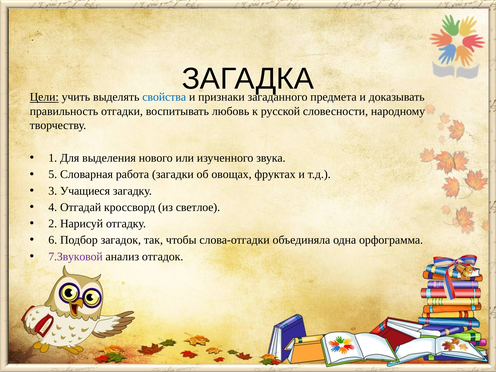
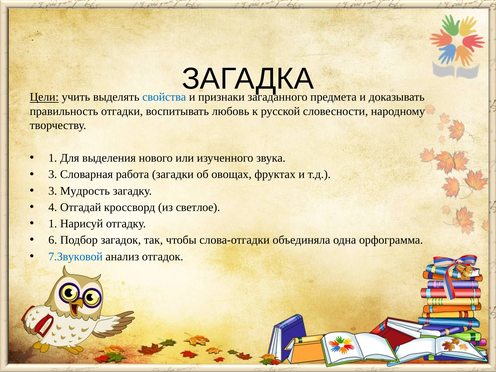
5: 5 -> 3 (53, 174)
Учащиеся: Учащиеся -> Мудрость (85, 191)
2: 2 -> 1 (53, 224)
7.Звуковой colour: purple -> blue (76, 256)
